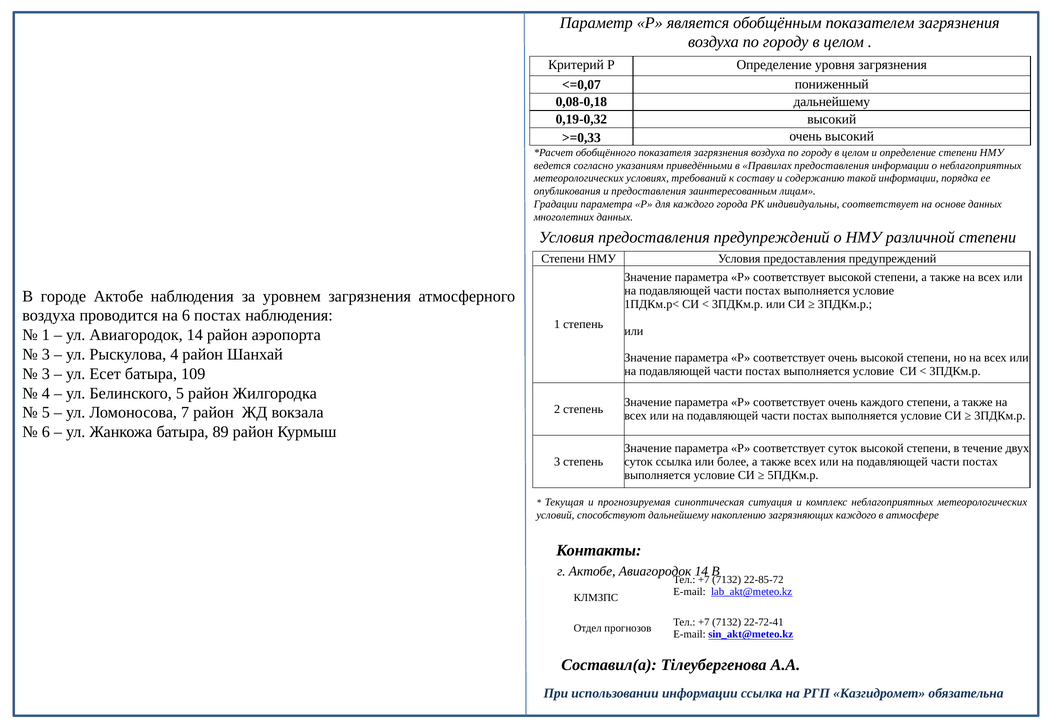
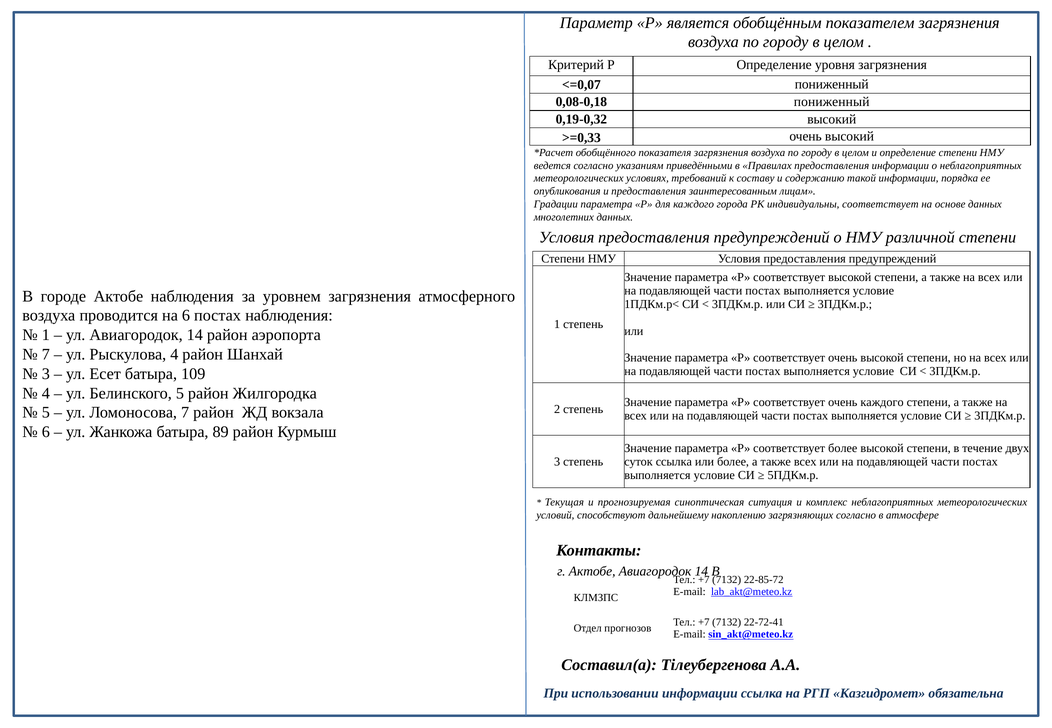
0,08-0,18 дальнейшему: дальнейшему -> пониженный (832, 102)
3: 3 -> 7 (46, 355)
соответствует суток: суток -> более (843, 448)
загрязняющих каждого: каждого -> согласно (856, 515)
